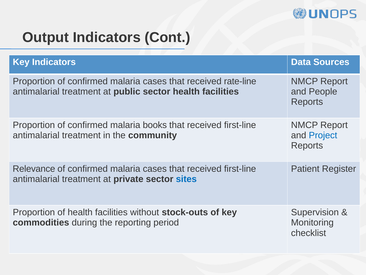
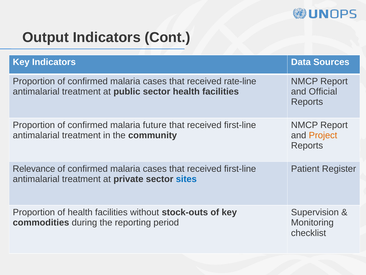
People: People -> Official (323, 92)
books: books -> future (155, 125)
Project colour: blue -> orange (323, 135)
